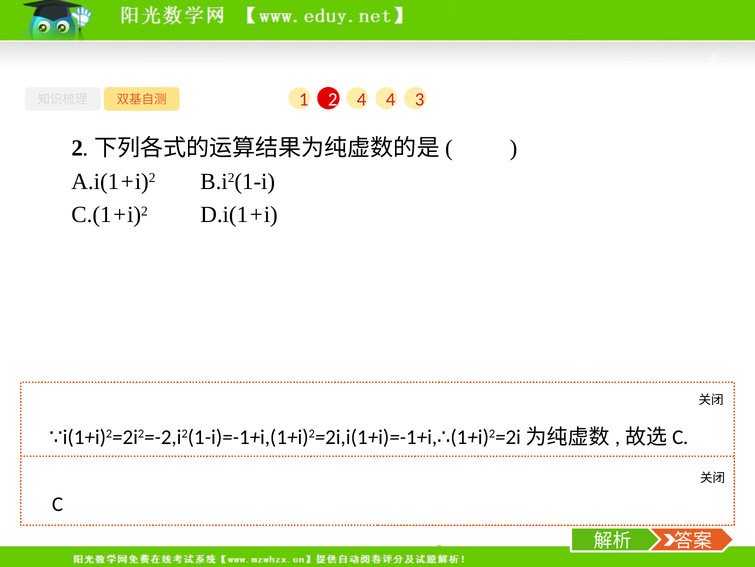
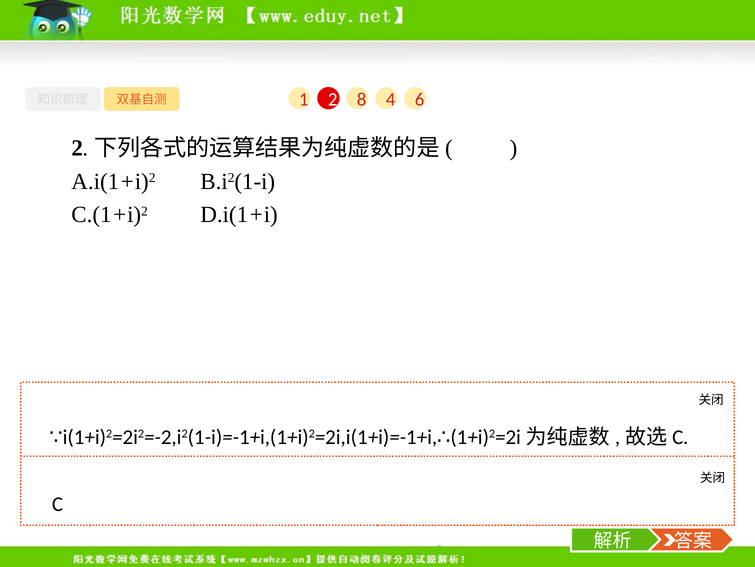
3: 3 -> 6 (420, 99)
2 4: 4 -> 8 (362, 99)
